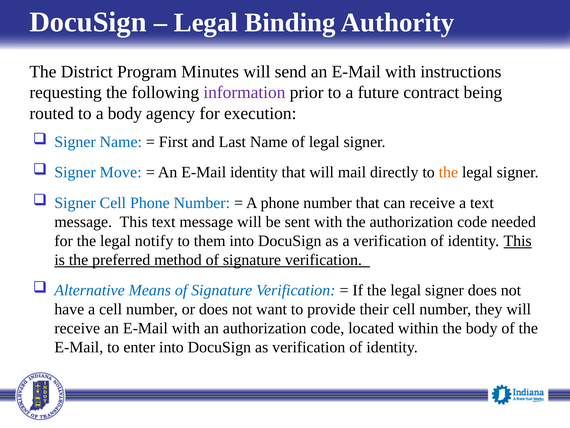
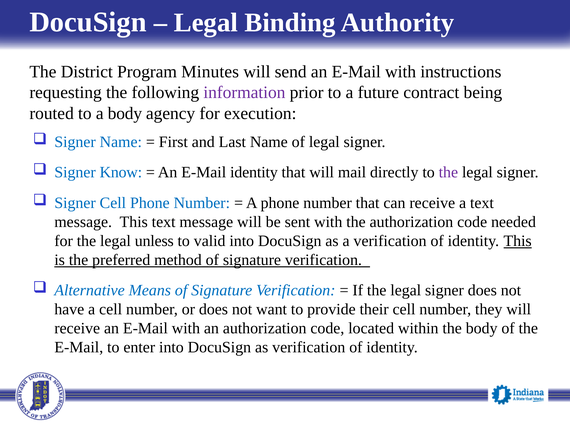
Move: Move -> Know (121, 172)
the colour: orange -> purple (448, 172)
notify: notify -> unless (154, 241)
them: them -> valid (210, 241)
